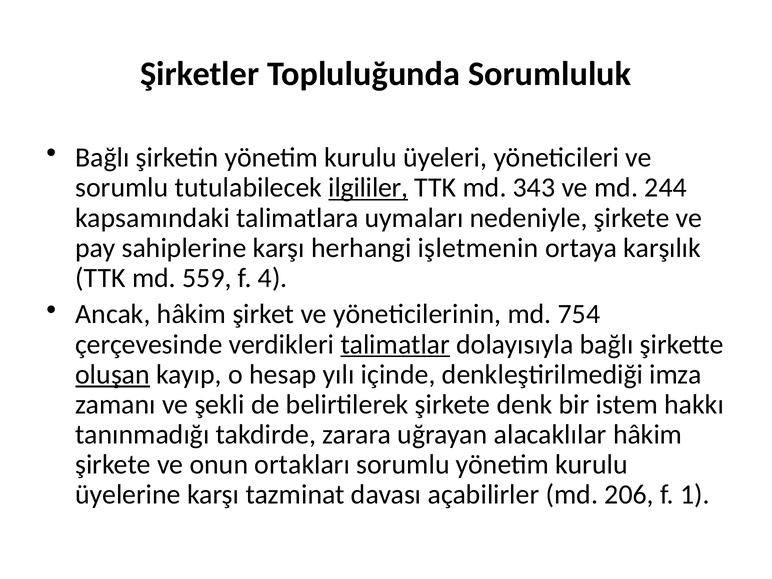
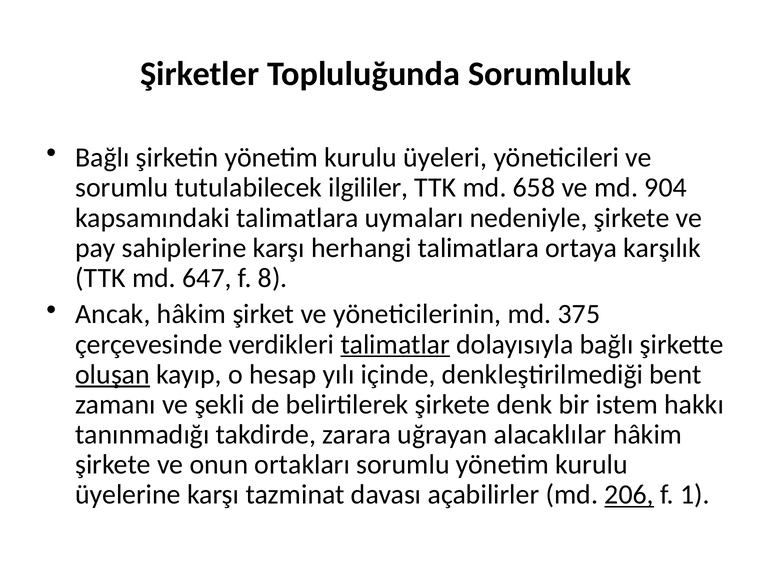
ilgililer underline: present -> none (368, 188)
343: 343 -> 658 (534, 188)
244: 244 -> 904 (666, 188)
herhangi işletmenin: işletmenin -> talimatlara (478, 248)
559: 559 -> 647 (207, 278)
4: 4 -> 8 (273, 278)
754: 754 -> 375 (579, 314)
imza: imza -> bent (675, 374)
206 underline: none -> present (629, 495)
